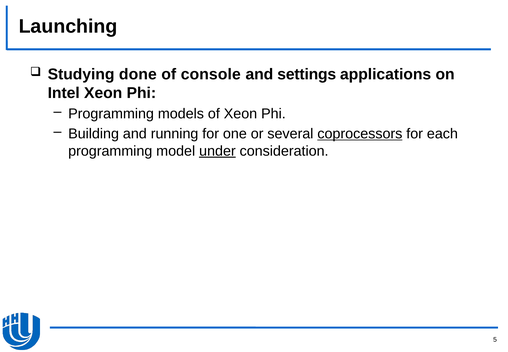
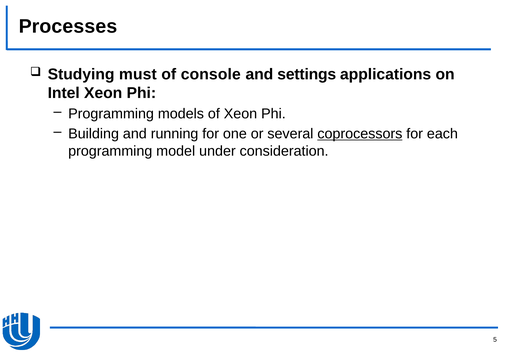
Launching: Launching -> Processes (68, 26)
done: done -> must (138, 74)
under underline: present -> none (217, 151)
